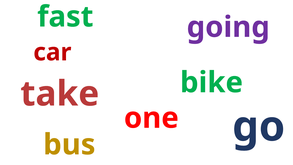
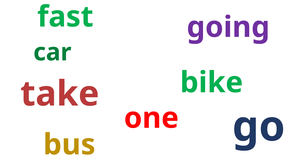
car colour: red -> green (52, 52)
